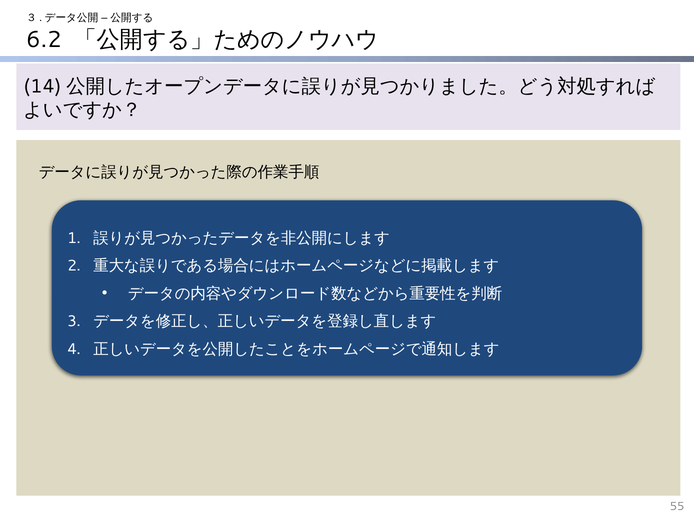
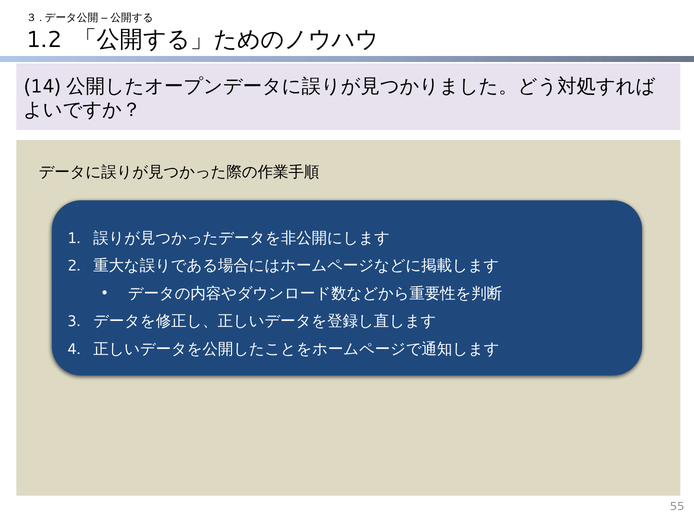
6.2: 6.2 -> 1.2 (44, 40)
